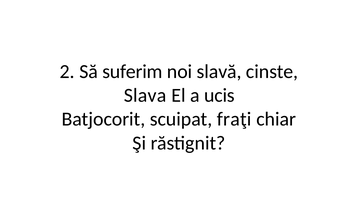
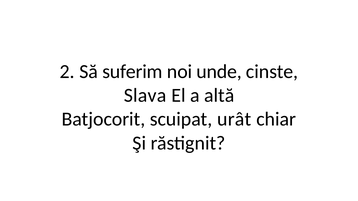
slavă: slavă -> unde (219, 72)
ucis: ucis -> altă (219, 96)
fraţi: fraţi -> urât (234, 119)
